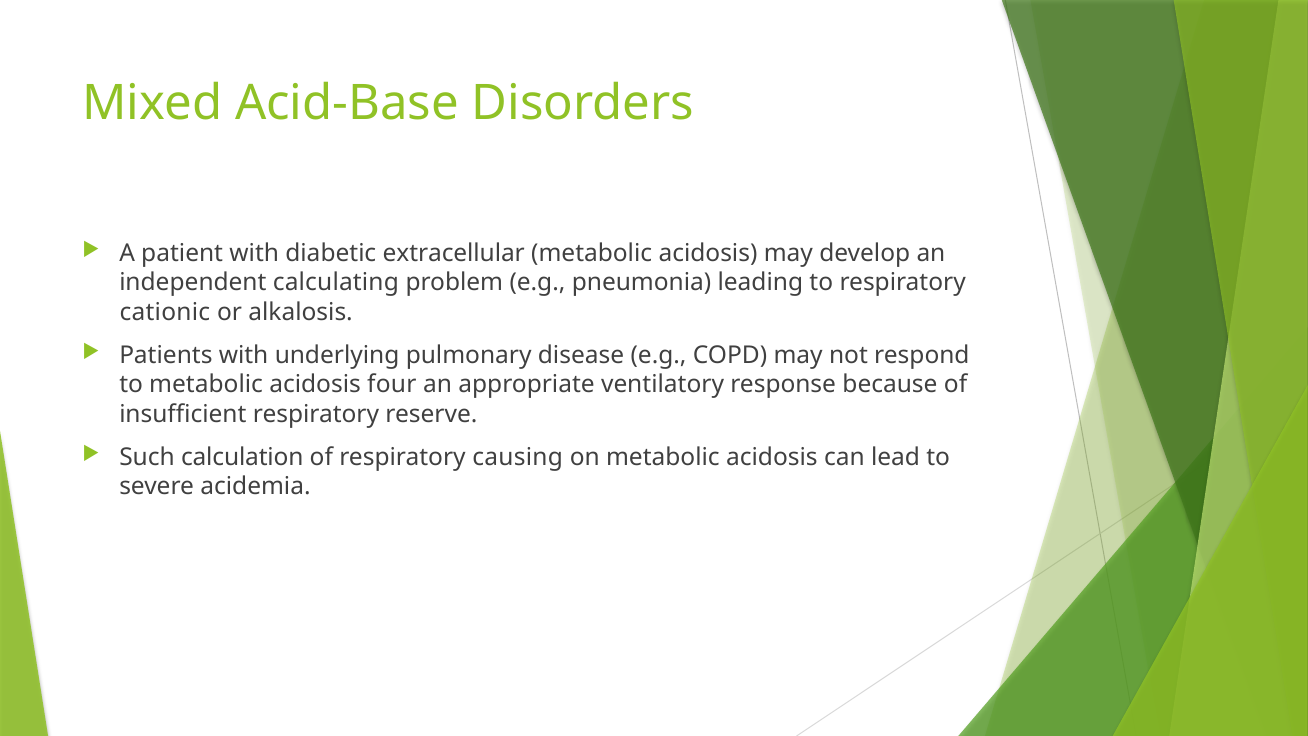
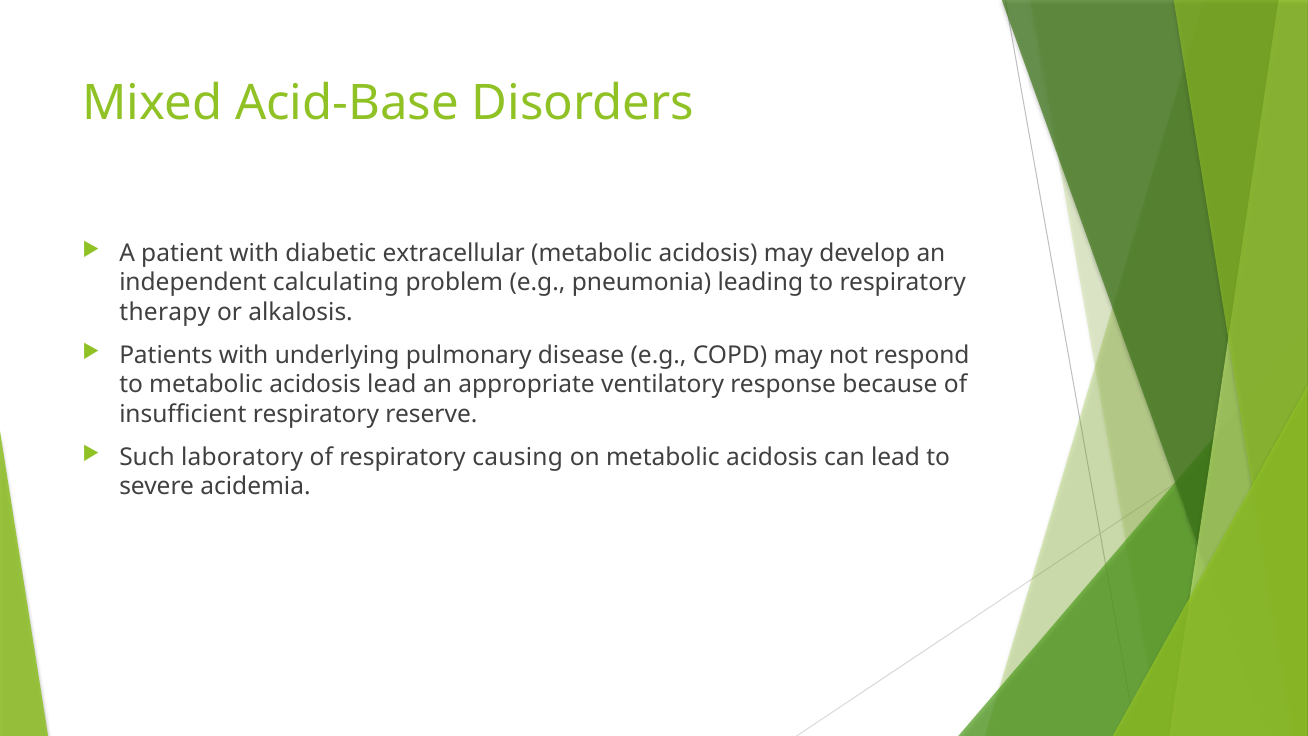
cationic: cationic -> therapy (165, 312)
acidosis four: four -> lead (392, 384)
calculation: calculation -> laboratory (242, 457)
